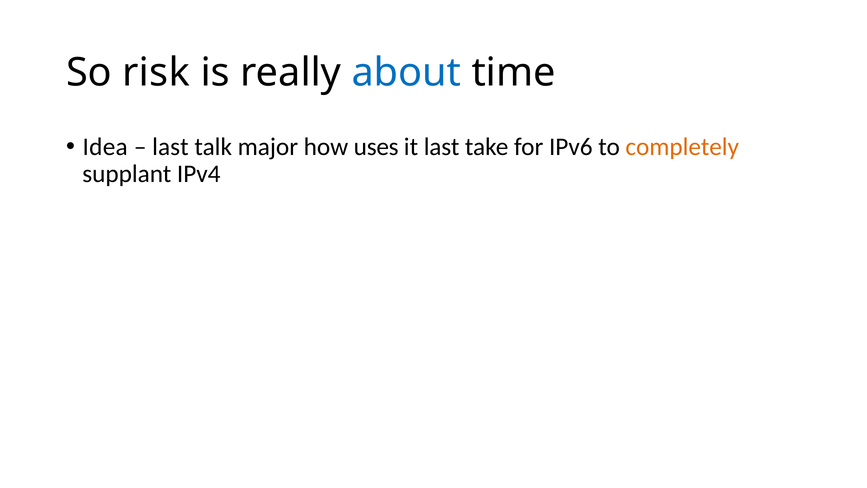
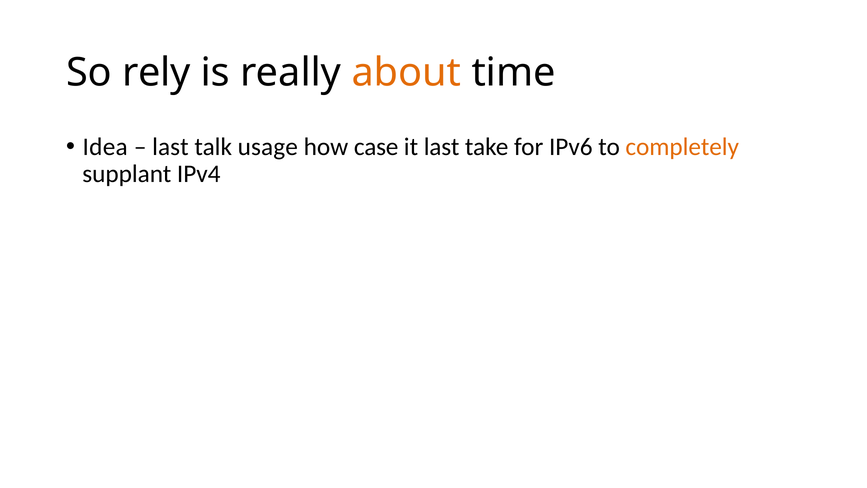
risk: risk -> rely (156, 73)
about colour: blue -> orange (406, 73)
major: major -> usage (268, 147)
uses: uses -> case (376, 147)
